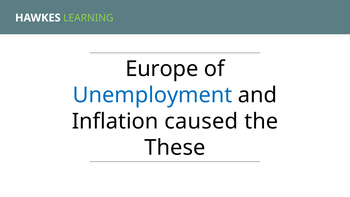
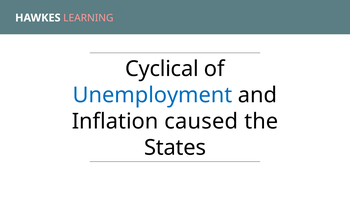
LEARNING colour: light green -> pink (88, 18)
Europe: Europe -> Cyclical (162, 69)
These: These -> States (175, 148)
